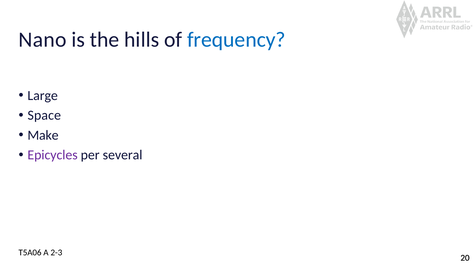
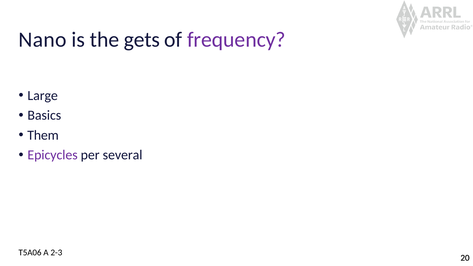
hills: hills -> gets (142, 40)
frequency colour: blue -> purple (236, 40)
Space: Space -> Basics (44, 115)
Make: Make -> Them (43, 135)
